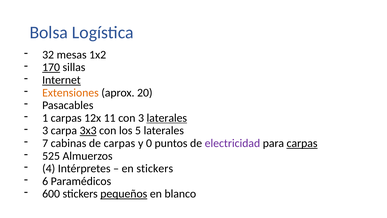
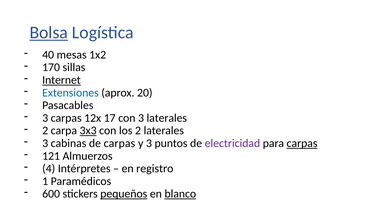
Bolsa underline: none -> present (49, 33)
32: 32 -> 40 (48, 55)
170 underline: present -> none (51, 67)
Extensiones colour: orange -> blue (70, 93)
1: 1 -> 3 (45, 118)
11: 11 -> 17 (110, 118)
laterales underline: present -> none (167, 118)
3: 3 -> 2 (45, 130)
los 5: 5 -> 2 (138, 130)
7: 7 -> 3 (45, 143)
y 0: 0 -> 3 (149, 143)
525: 525 -> 121 (51, 156)
en stickers: stickers -> registro (155, 168)
6: 6 -> 1 (45, 181)
blanco underline: none -> present (180, 194)
